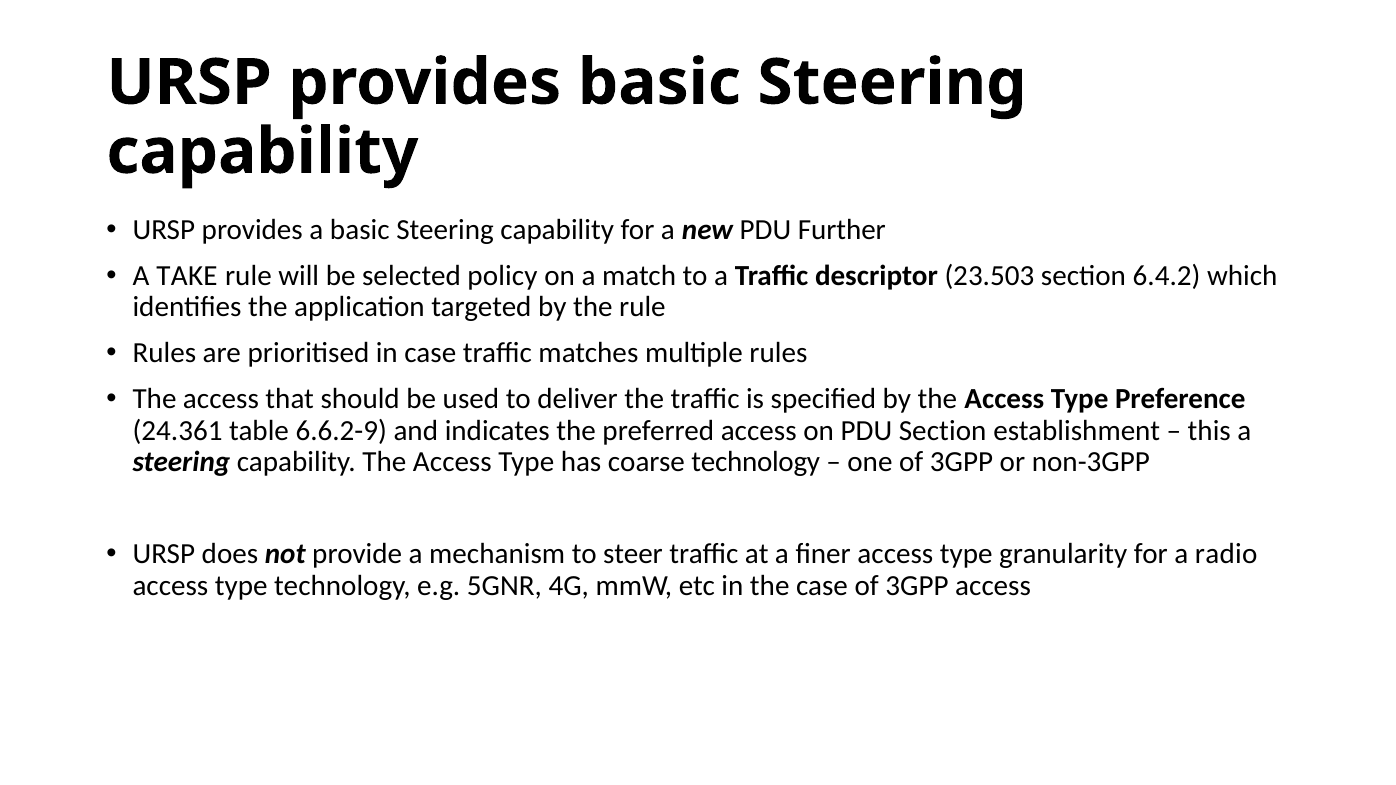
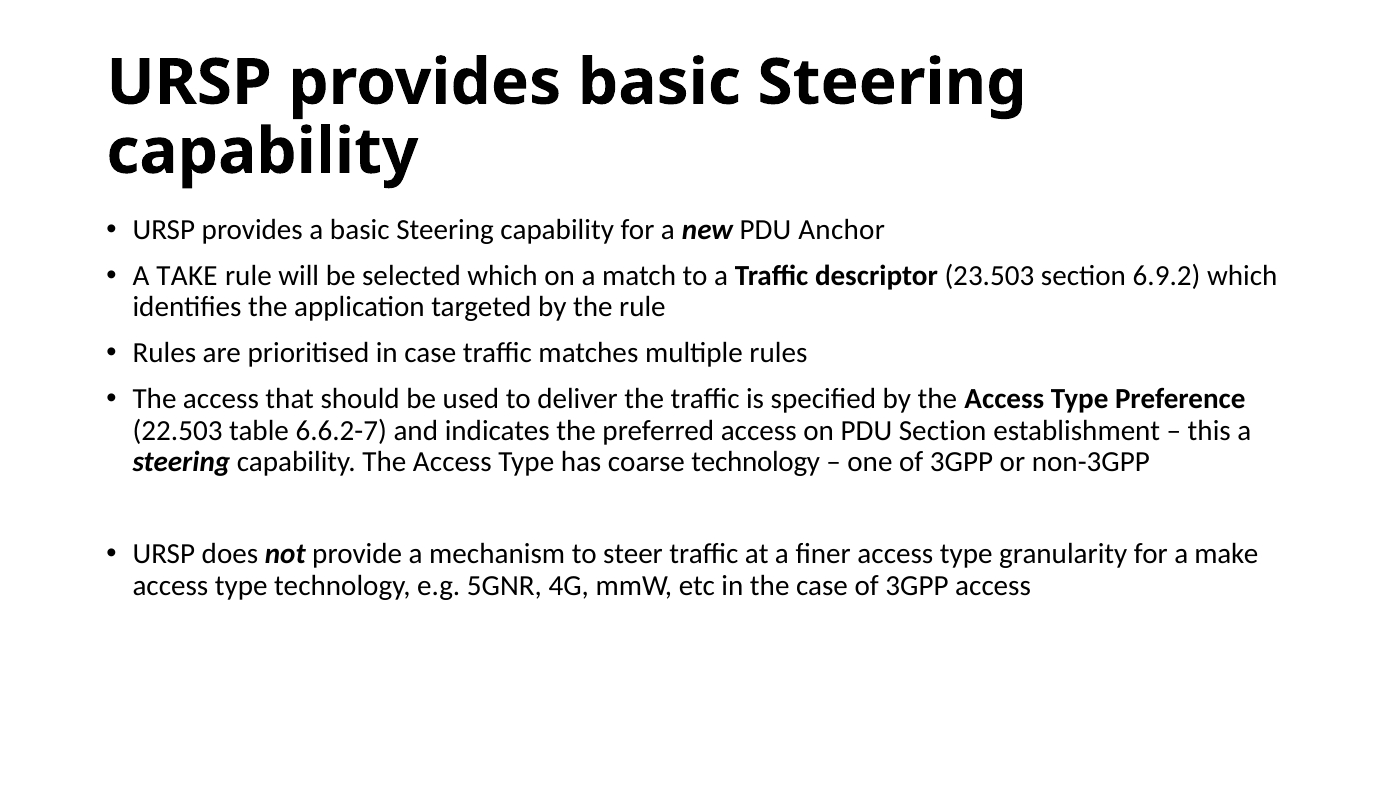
Further: Further -> Anchor (842, 230)
selected policy: policy -> which (502, 276)
6.4.2: 6.4.2 -> 6.9.2 (1167, 276)
24.361: 24.361 -> 22.503 (178, 431)
6.6.2-9: 6.6.2-9 -> 6.6.2-7 (341, 431)
radio: radio -> make (1226, 554)
